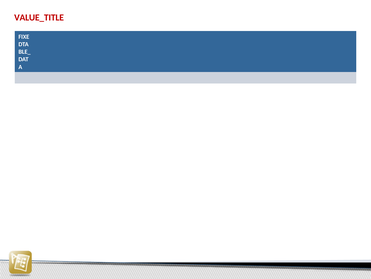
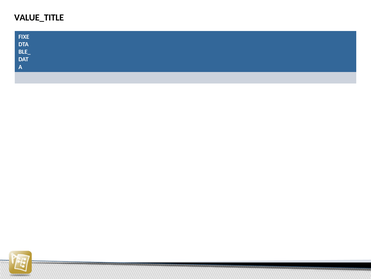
VALUE_TITLE colour: red -> black (39, 18)
